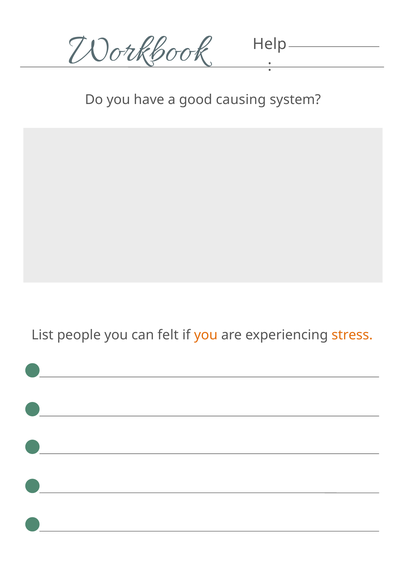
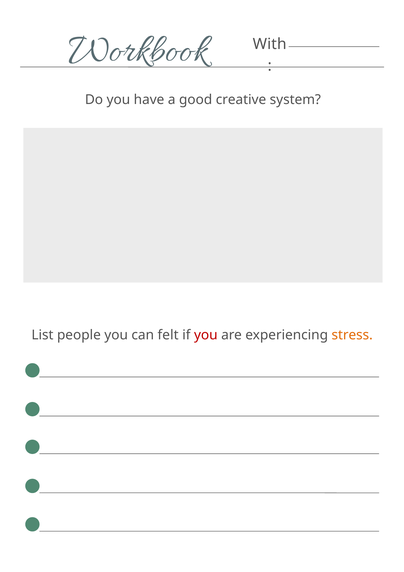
Help: Help -> With (270, 44)
causing: causing -> creative (241, 100)
you colour: orange -> red (206, 335)
